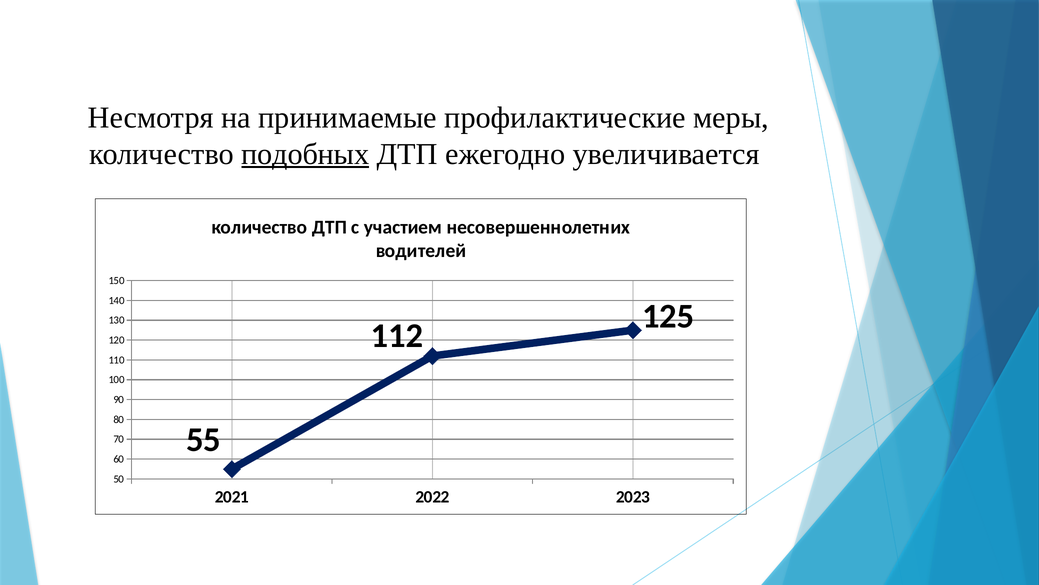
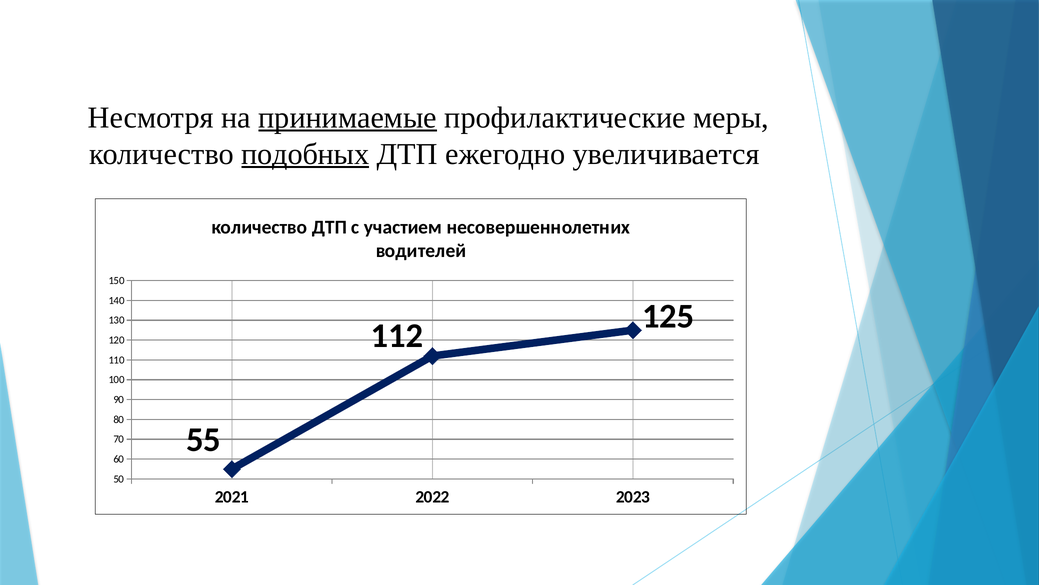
принимаемые underline: none -> present (348, 117)
